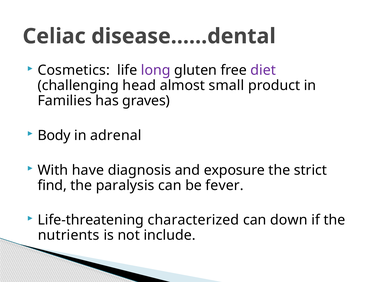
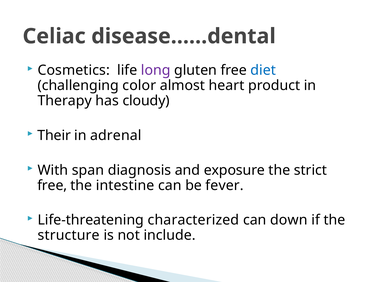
diet colour: purple -> blue (263, 70)
head: head -> color (139, 86)
small: small -> heart (227, 86)
Families: Families -> Therapy (65, 101)
graves: graves -> cloudy (146, 101)
Body: Body -> Their (54, 135)
have: have -> span (88, 170)
find: find -> free (52, 185)
paralysis: paralysis -> intestine (125, 185)
nutrients: nutrients -> structure (69, 235)
